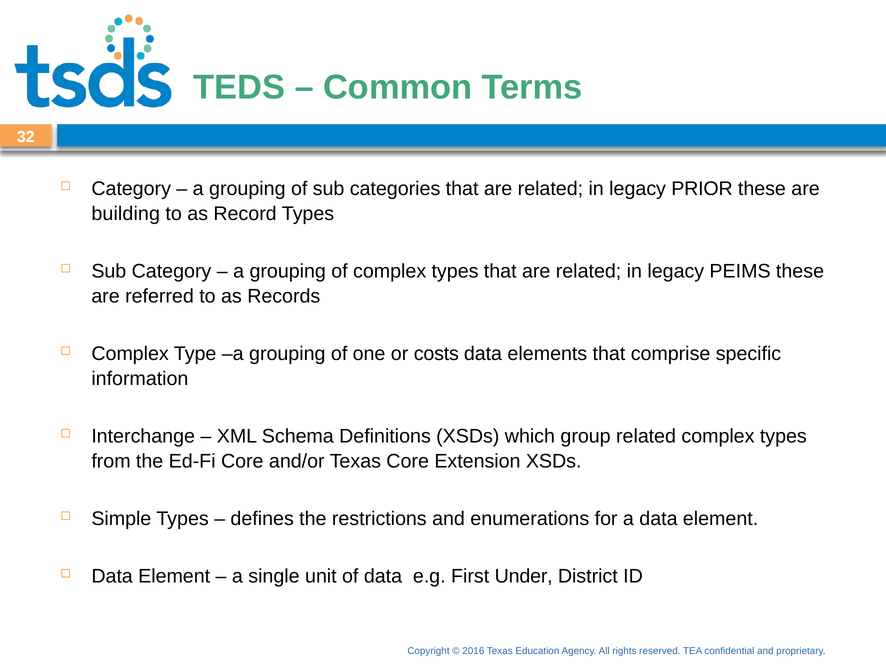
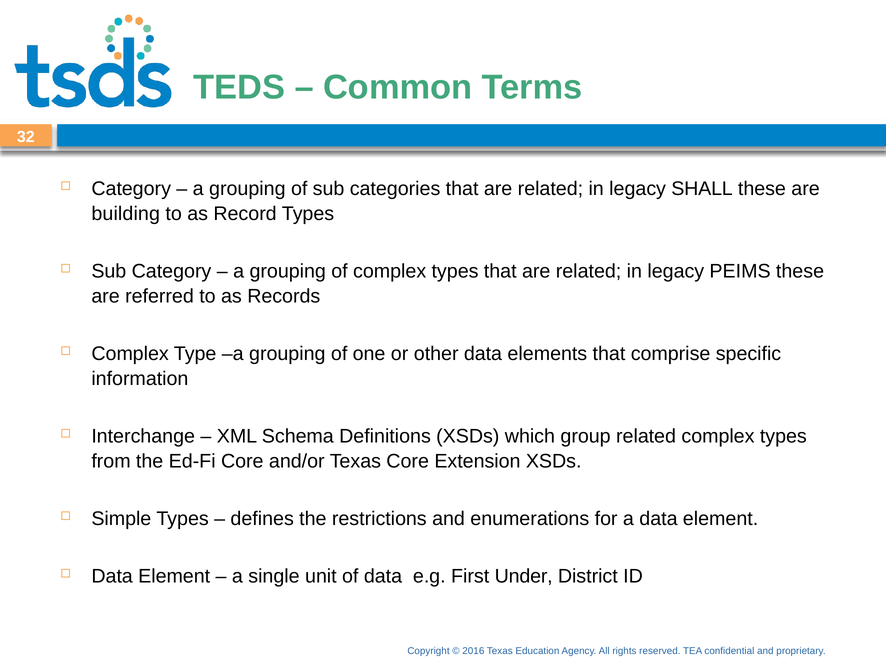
PRIOR: PRIOR -> SHALL (702, 189)
costs: costs -> other (436, 354)
